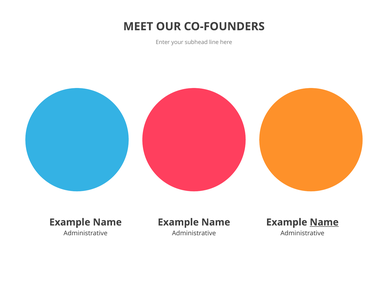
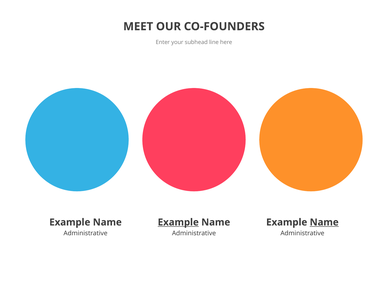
Example underline: none -> present (178, 222)
